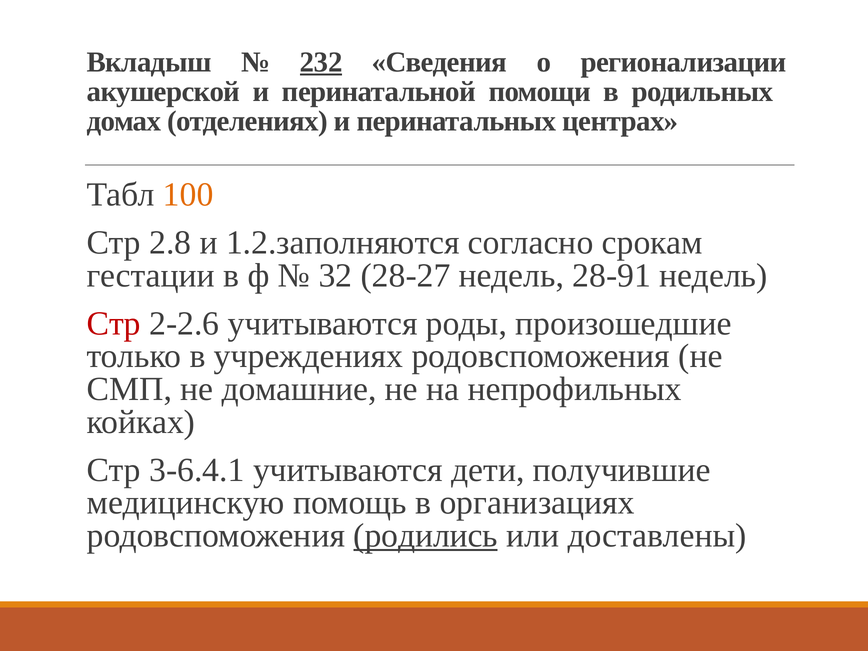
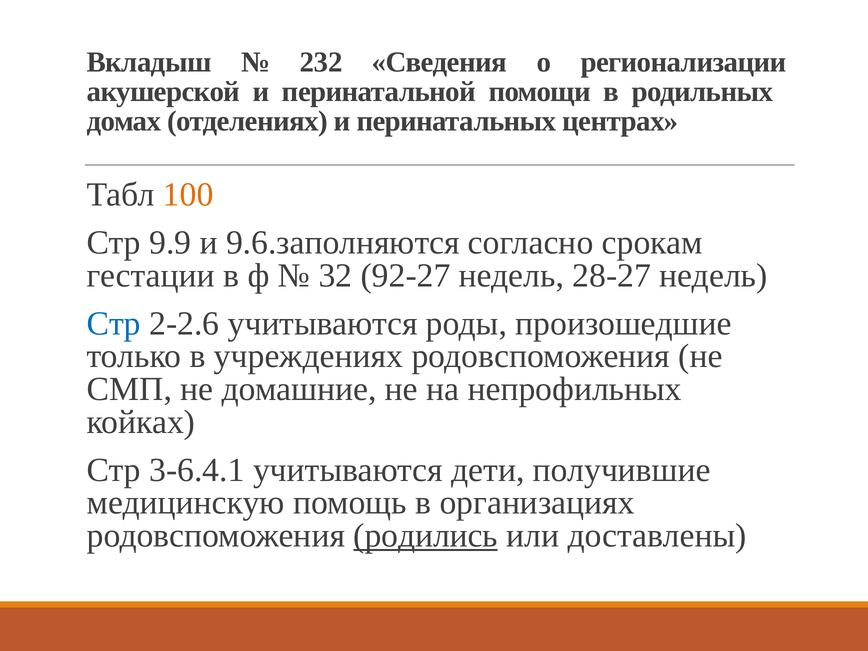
232 underline: present -> none (321, 62)
2.8: 2.8 -> 9.9 (170, 243)
1.2.заполняются: 1.2.заполняются -> 9.6.заполняются (343, 243)
28-27: 28-27 -> 92-27 (406, 276)
28-91: 28-91 -> 28-27 (612, 276)
Стр colour: red -> blue (114, 323)
